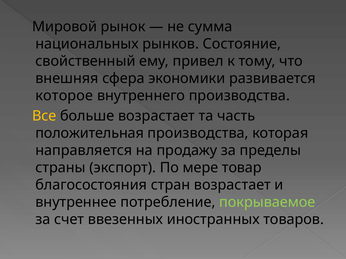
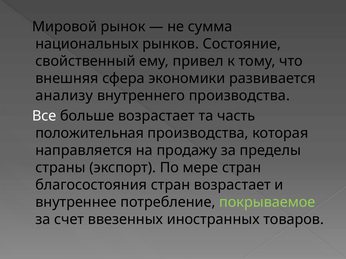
которое: которое -> анализу (64, 96)
Все colour: yellow -> white (44, 116)
мере товар: товар -> стран (242, 168)
